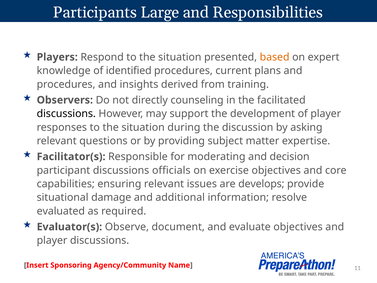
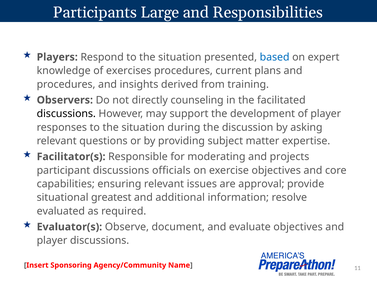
based colour: orange -> blue (275, 57)
identified: identified -> exercises (129, 71)
decision: decision -> projects (290, 157)
develops: develops -> approval (261, 184)
damage: damage -> greatest (111, 197)
